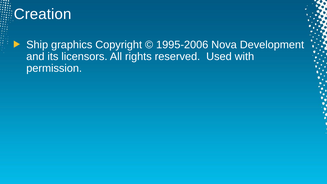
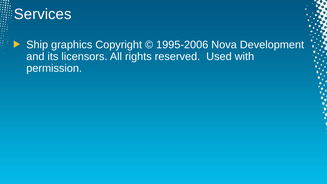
Creation: Creation -> Services (43, 14)
